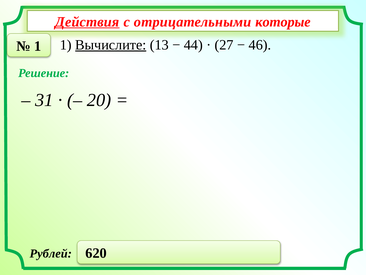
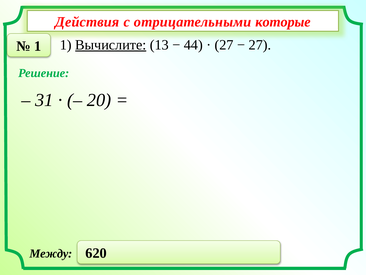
Действия underline: present -> none (87, 22)
46: 46 -> 27 (260, 45)
Рублей: Рублей -> Между (51, 253)
